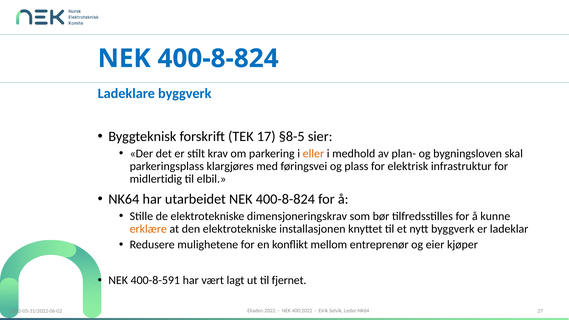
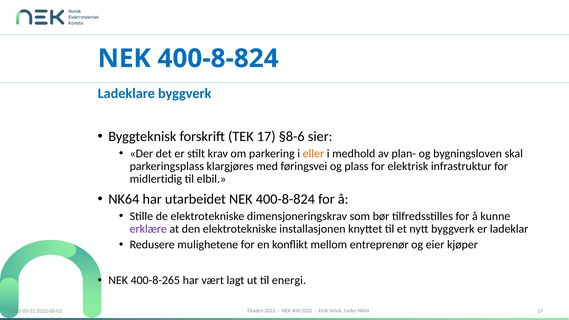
§8-5: §8-5 -> §8-6 (292, 136)
erklære colour: orange -> purple (148, 229)
400-8-591: 400-8-591 -> 400-8-265 (155, 280)
fjernet: fjernet -> energi (289, 280)
